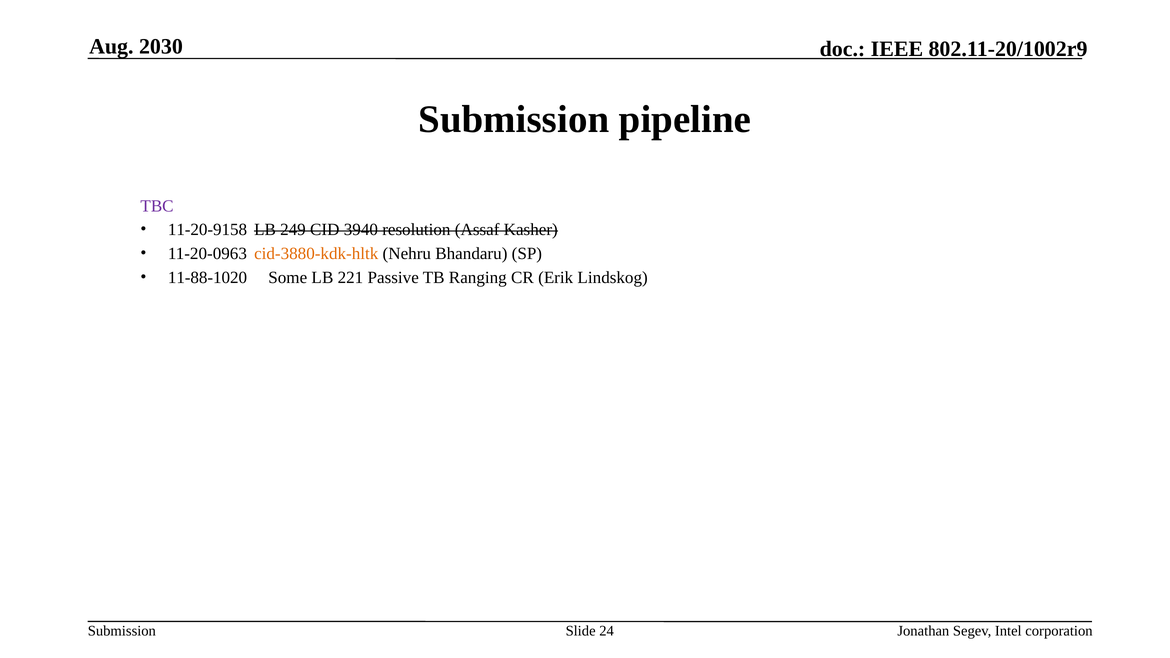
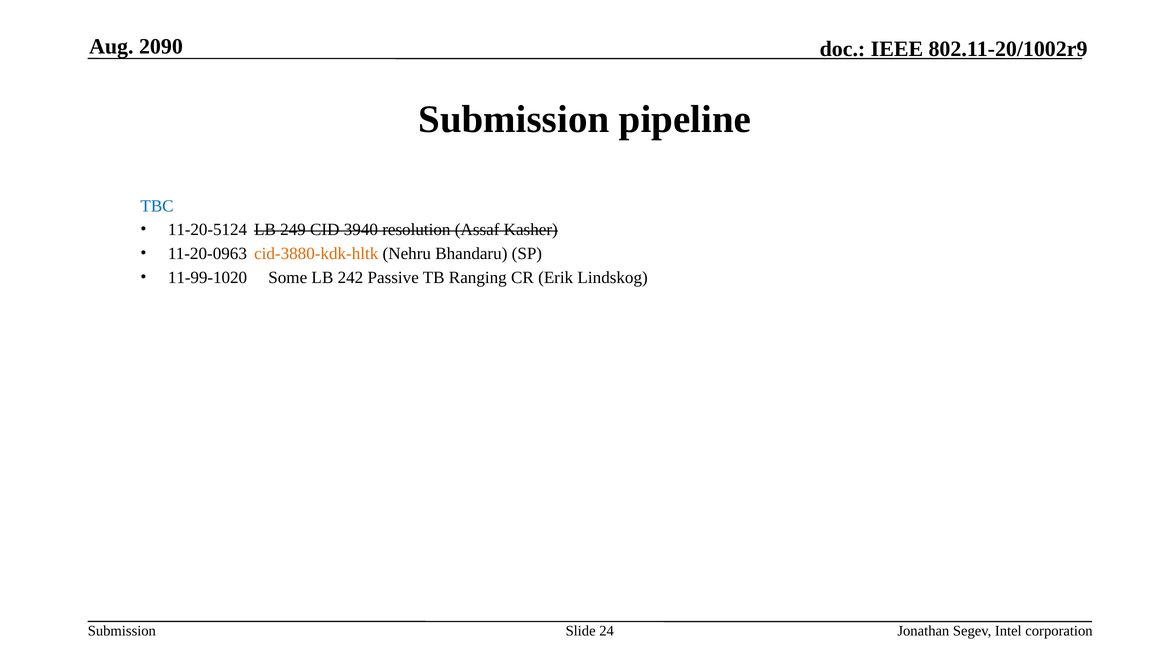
2030: 2030 -> 2090 (161, 47)
TBC colour: purple -> blue (157, 206)
11-20-9158: 11-20-9158 -> 11-20-5124 (207, 230)
11-88-1020: 11-88-1020 -> 11-99-1020 (207, 278)
221: 221 -> 242 (350, 278)
